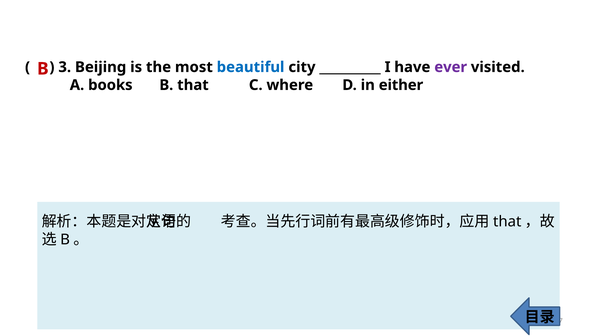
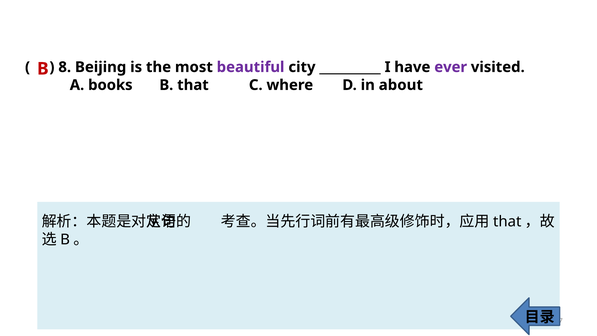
3: 3 -> 8 (65, 67)
beautiful colour: blue -> purple (251, 67)
either: either -> about (401, 85)
